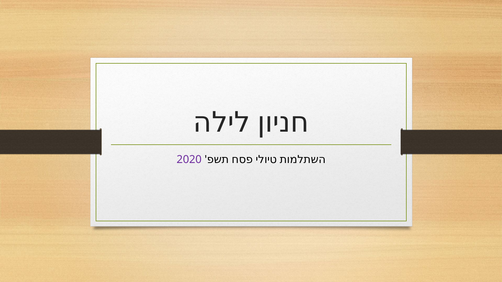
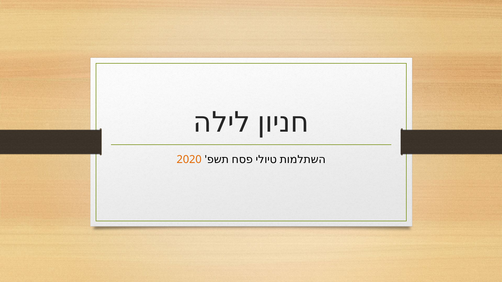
2020 colour: purple -> orange (189, 160)
